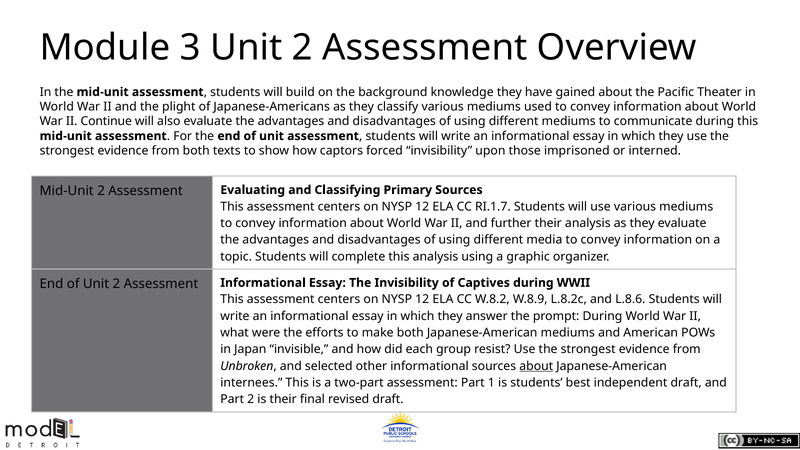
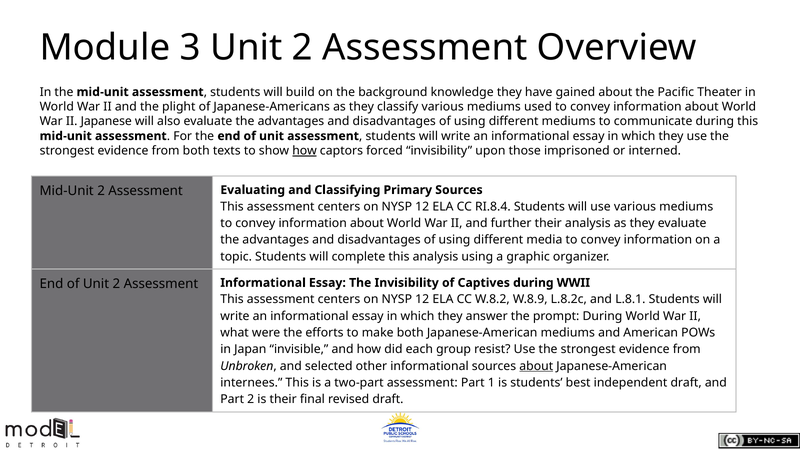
Continue: Continue -> Japanese (106, 121)
how underline: none -> present (305, 151)
RI.1.7: RI.1.7 -> RI.8.4 (493, 207)
L.8.6: L.8.6 -> L.8.1 (630, 299)
